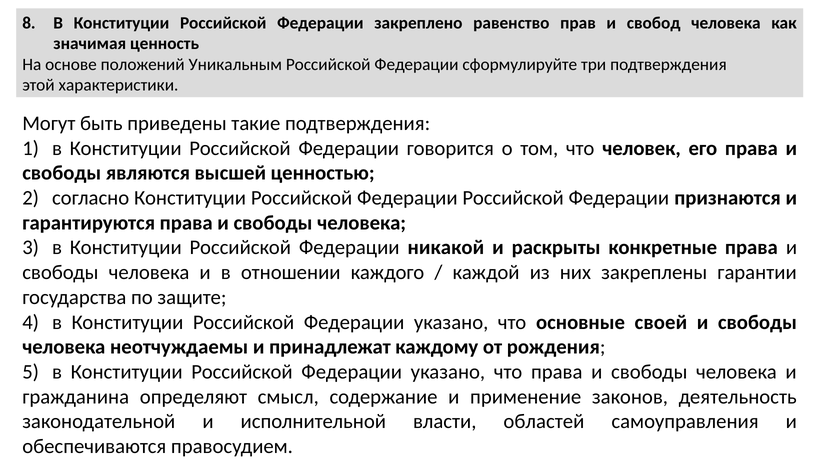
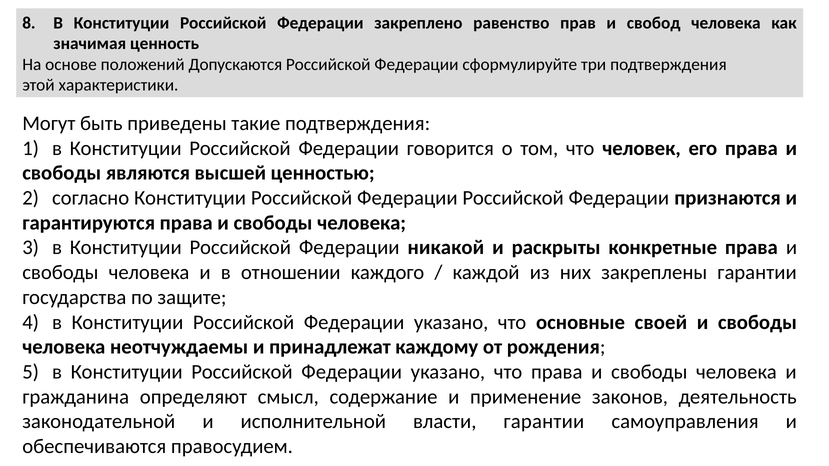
Уникальным: Уникальным -> Допускаются (235, 64)
власти областей: областей -> гарантии (544, 422)
